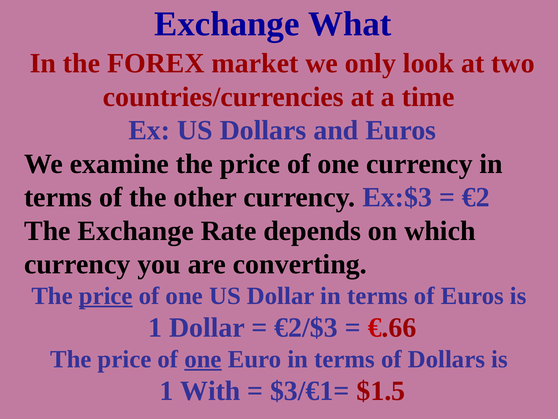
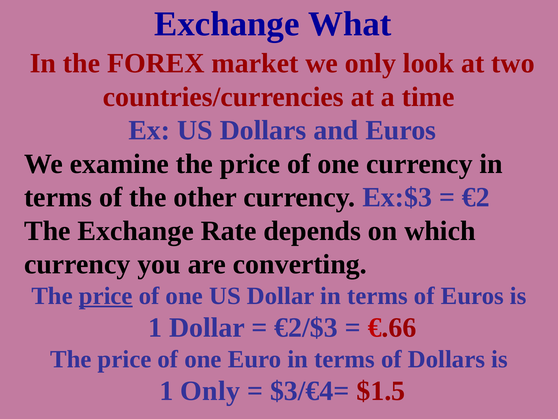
one underline: present -> none (203, 359)
1 With: With -> Only (210, 391)
$3/€1=: $3/€1= -> $3/€4= (310, 391)
